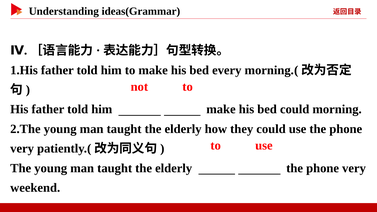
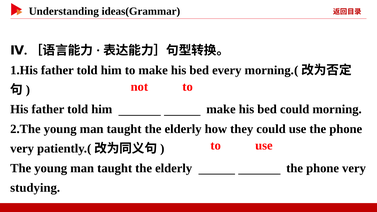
weekend: weekend -> studying (35, 188)
